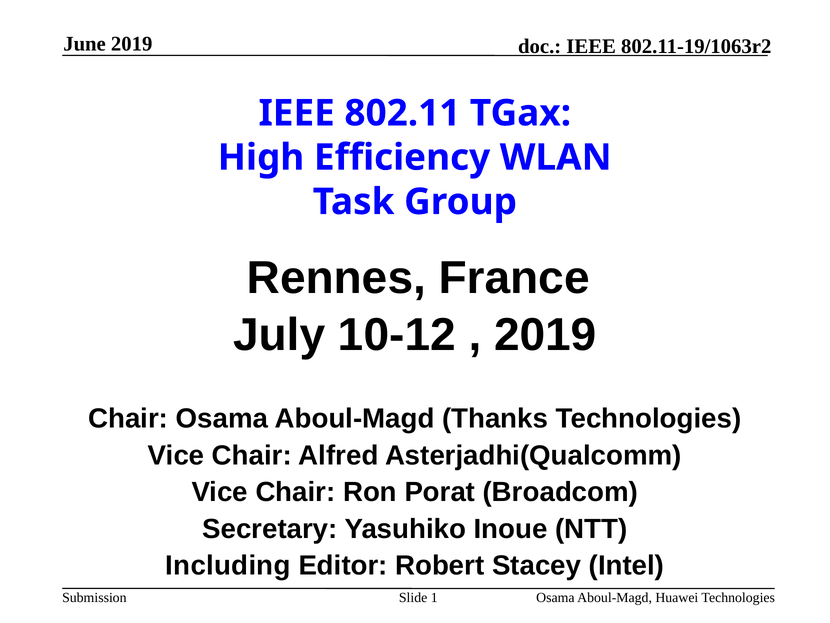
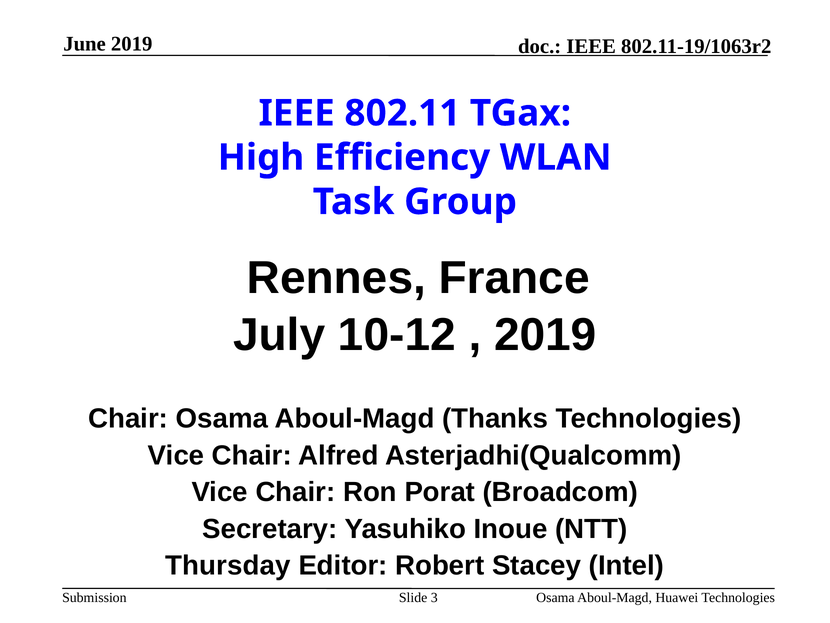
Including: Including -> Thursday (228, 565)
1: 1 -> 3 (434, 597)
